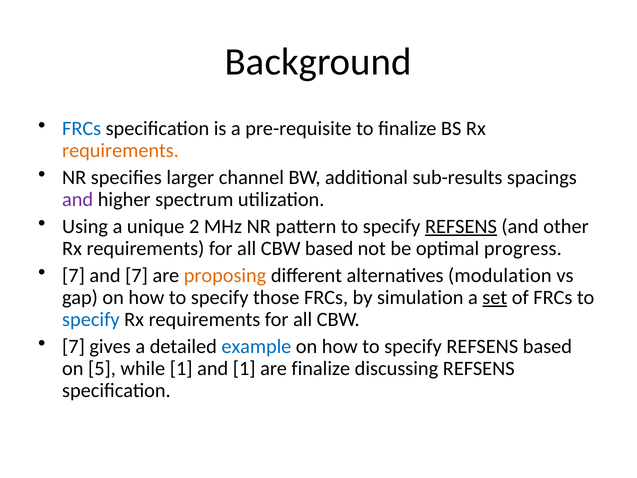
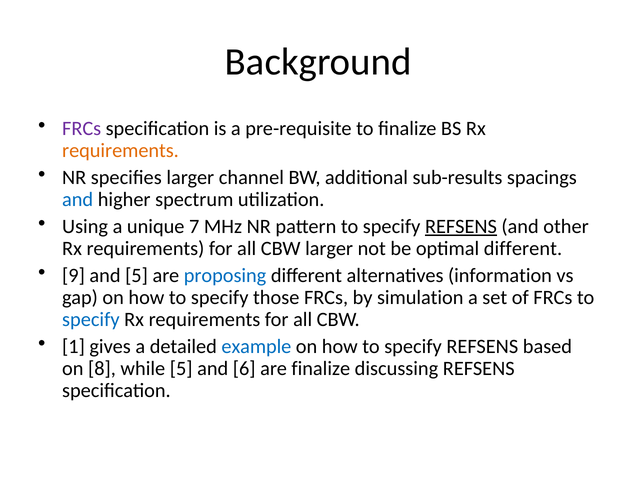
FRCs colour: blue -> purple (82, 128)
and colour: purple -> blue (78, 199)
2: 2 -> 7 (194, 226)
CBW based: based -> larger (329, 248)
optimal progress: progress -> different (523, 248)
7: 7 -> 9 (73, 275)
and 7: 7 -> 5 (136, 275)
proposing colour: orange -> blue (225, 275)
modulation: modulation -> information (500, 275)
set underline: present -> none (495, 297)
7: 7 -> 1 (73, 346)
5: 5 -> 8 (102, 368)
while 1: 1 -> 5 (181, 368)
and 1: 1 -> 6 (244, 368)
